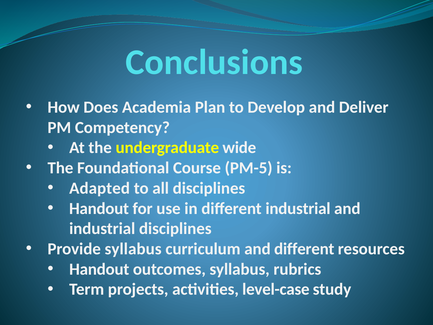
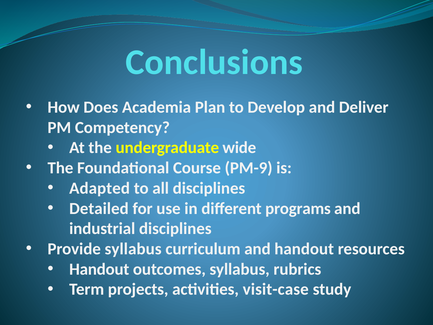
PM-5: PM-5 -> PM-9 (249, 168)
Handout: Handout -> Detailed (99, 208)
different industrial: industrial -> programs (298, 208)
and different: different -> handout (304, 249)
level-case: level-case -> visit-case (276, 289)
